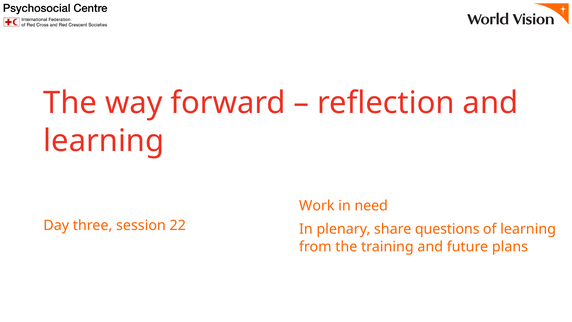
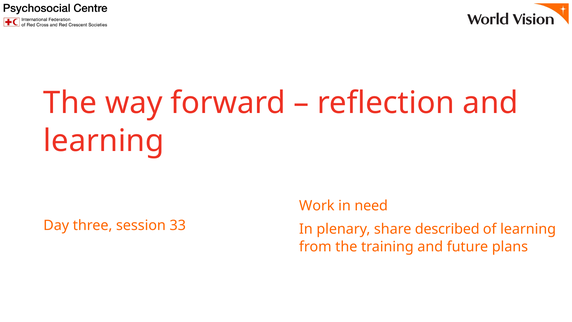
22: 22 -> 33 (178, 225)
questions: questions -> described (447, 229)
